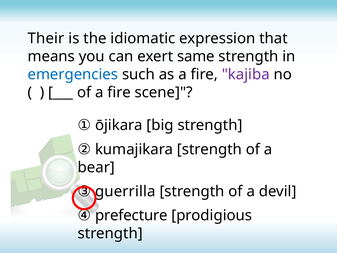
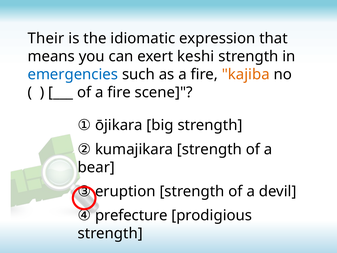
same: same -> keshi (196, 56)
kajiba colour: purple -> orange (246, 74)
guerrilla: guerrilla -> eruption (125, 191)
